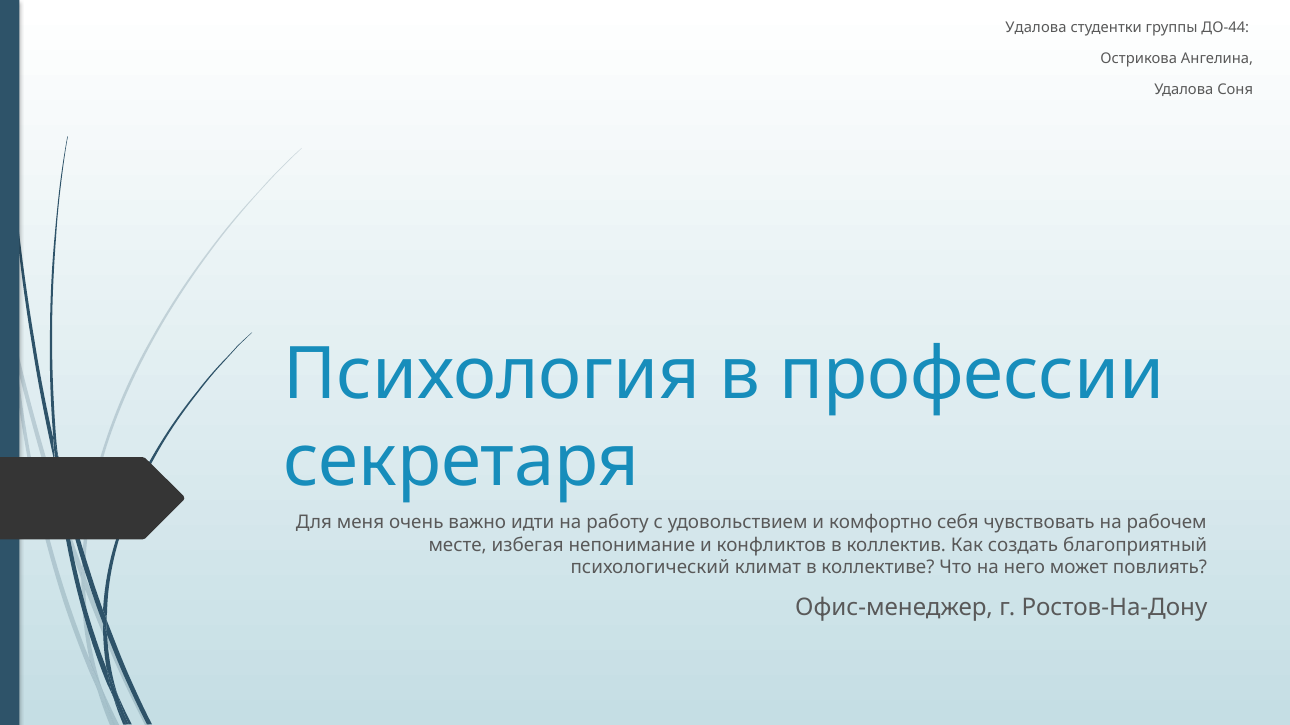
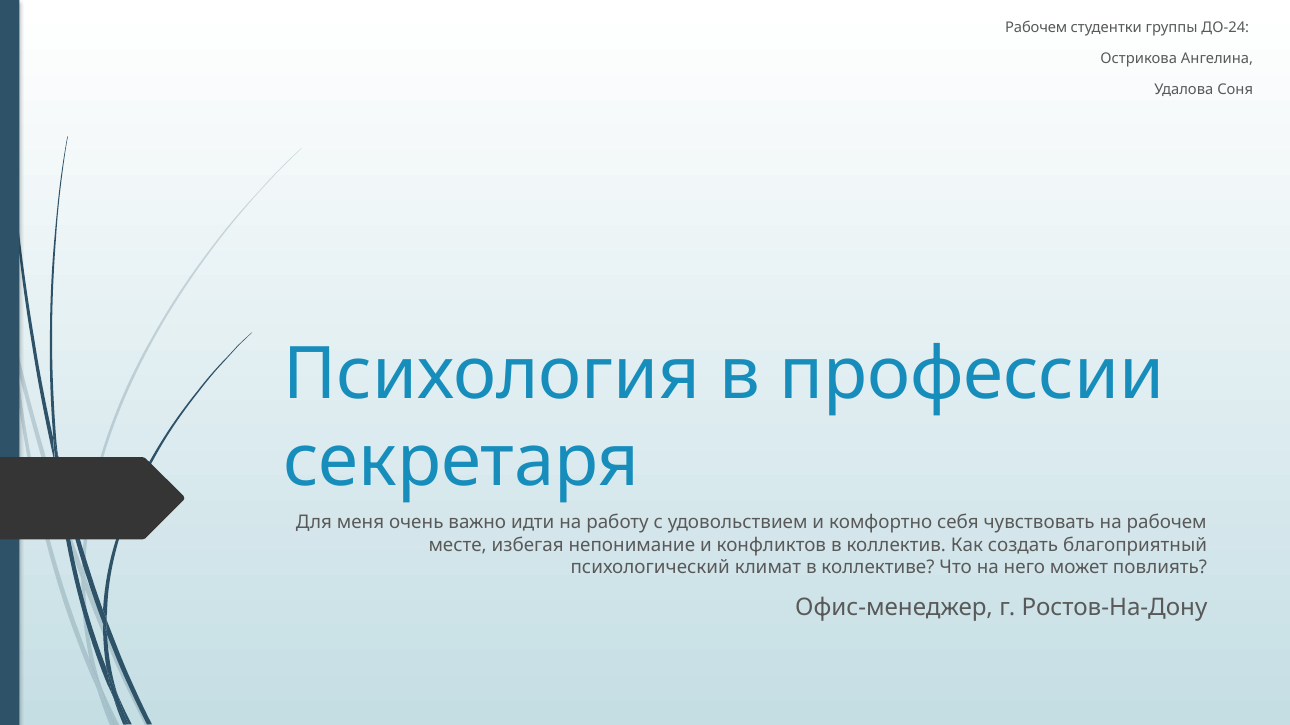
Удалова: Удалова -> Рабочем (1036, 28)
ДО-44: ДО-44 -> ДО-24 (1225, 28)
